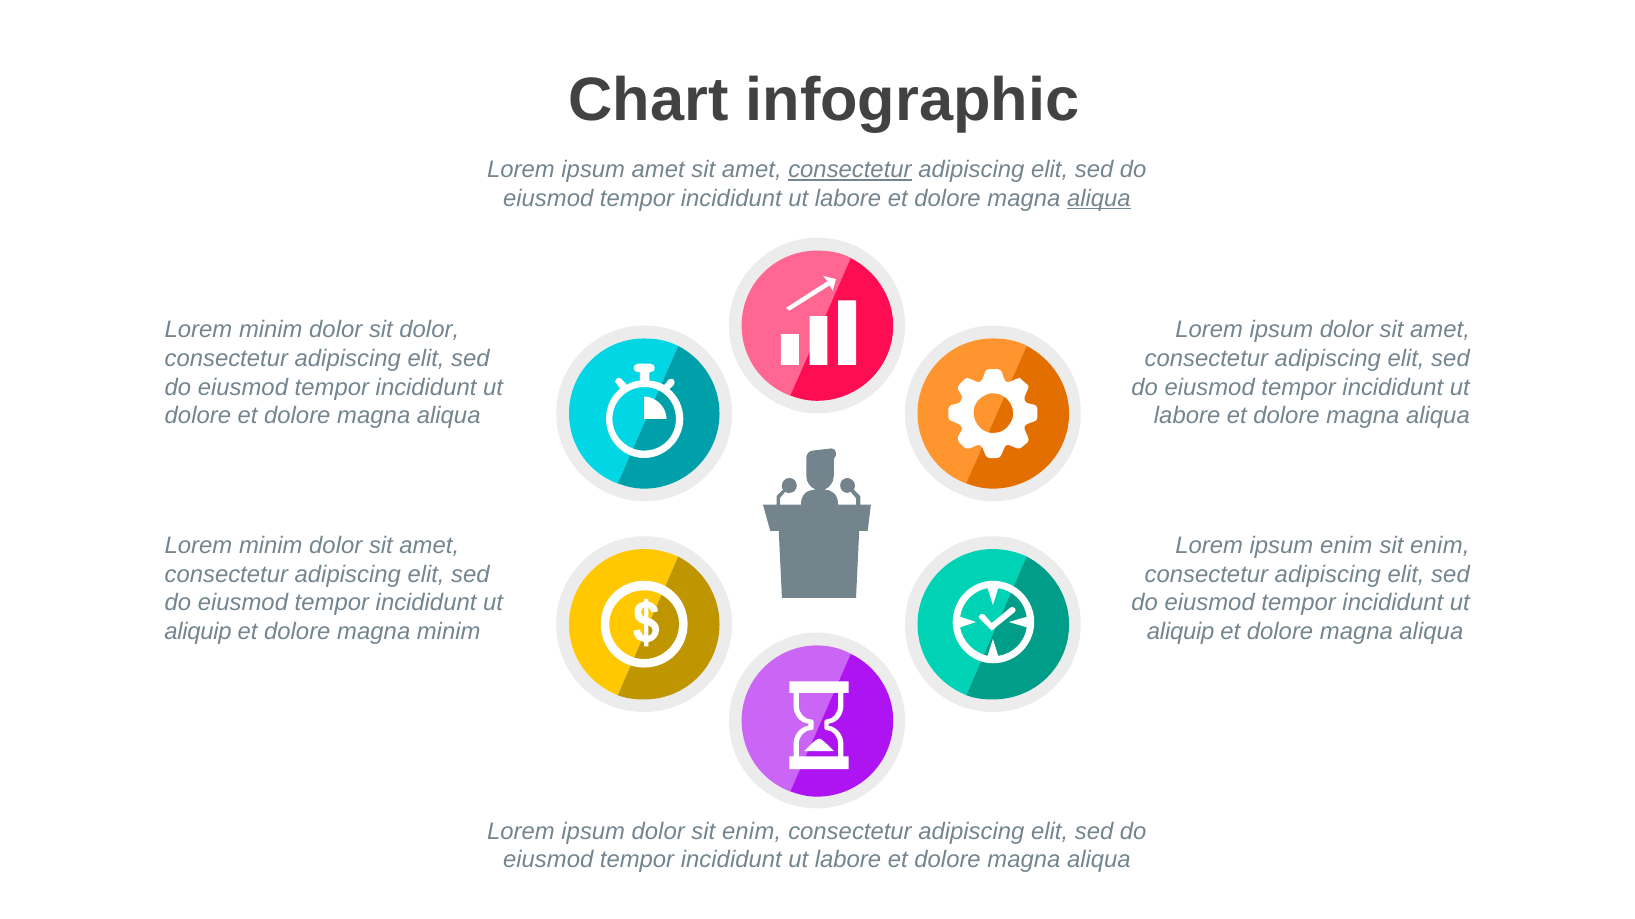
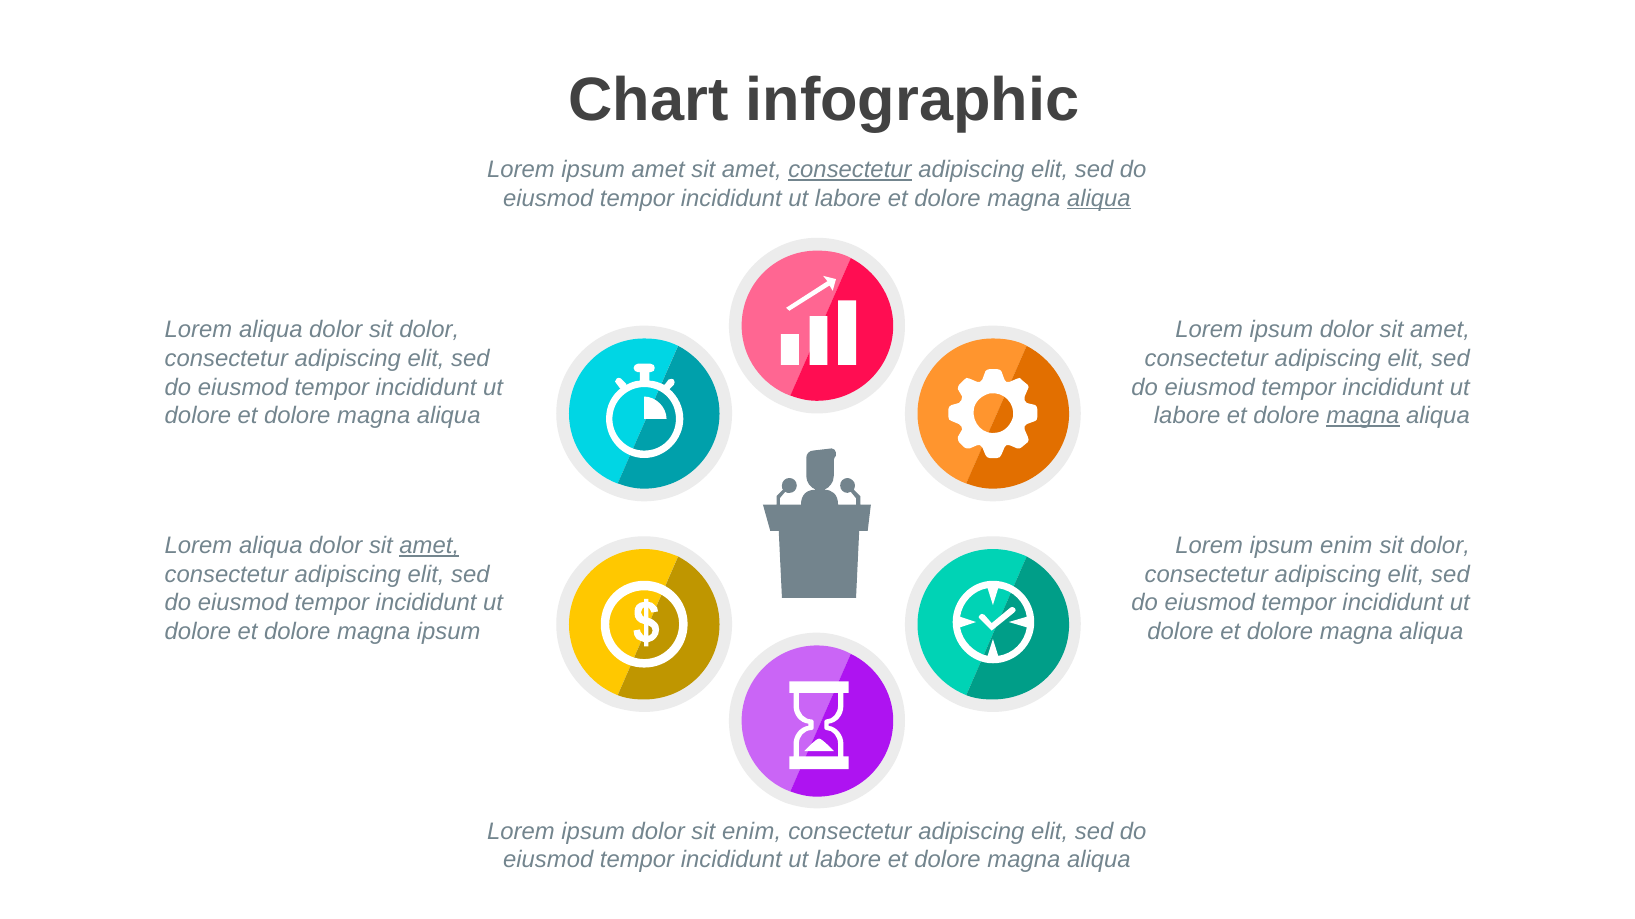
minim: minim -> aliqua (271, 330)
magna underline: none -> present (1363, 416)
minim: minim -> aliqua (271, 546)
amet underline: none -> present (429, 546)
enim: enim -> dolor (1440, 546)
aliquip: aliquip -> dolore (198, 632)
magna minim: minim -> ipsum (449, 632)
aliquip: aliquip -> dolore (1181, 632)
